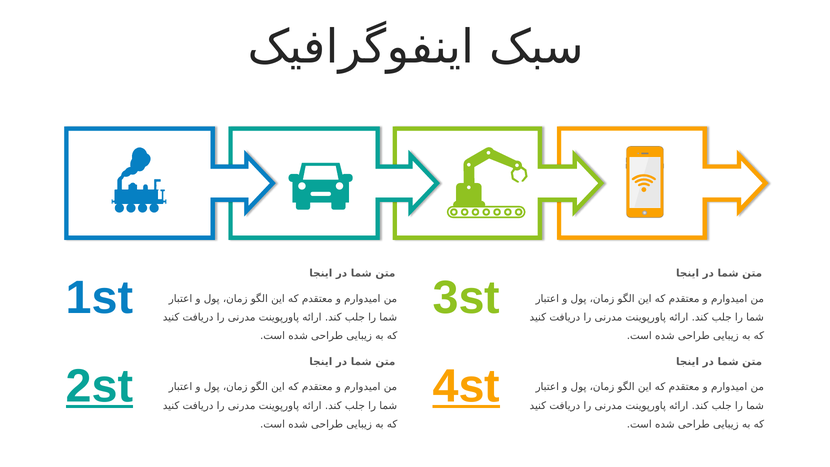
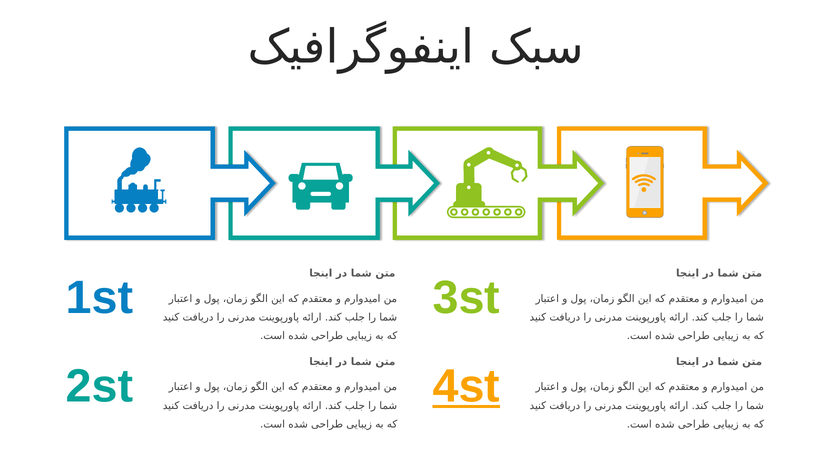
2st underline: present -> none (100, 386)
